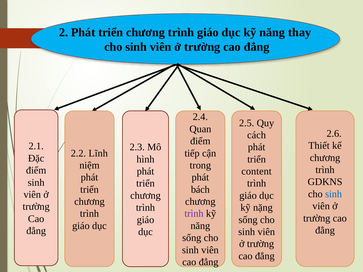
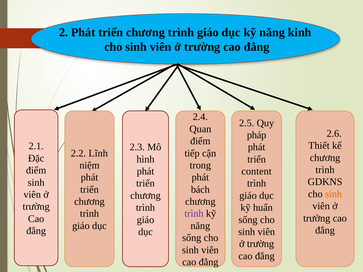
thay: thay -> kinh (300, 33)
cách: cách -> pháp (257, 135)
sinh colour: blue -> orange (334, 194)
nặng: nặng -> huấn (263, 208)
